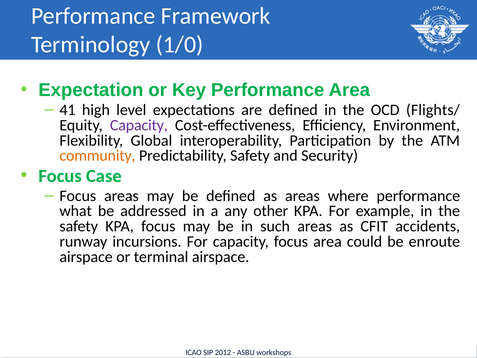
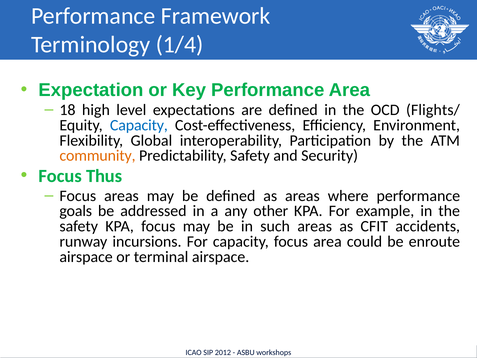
1/0: 1/0 -> 1/4 (180, 45)
41: 41 -> 18 (67, 110)
Capacity colour: purple -> blue (139, 125)
Case: Case -> Thus (104, 176)
what: what -> goals (76, 211)
